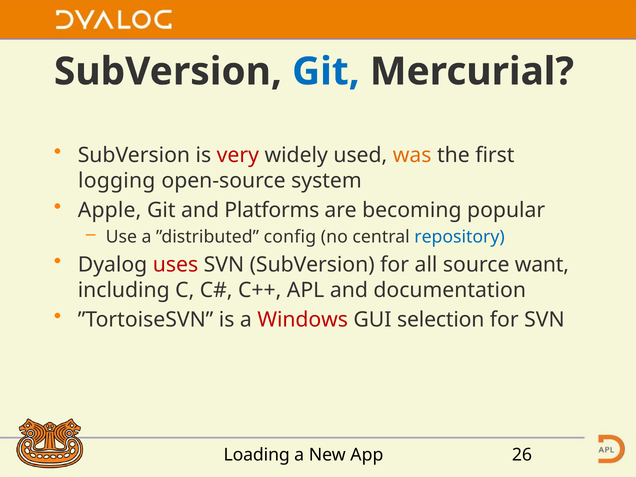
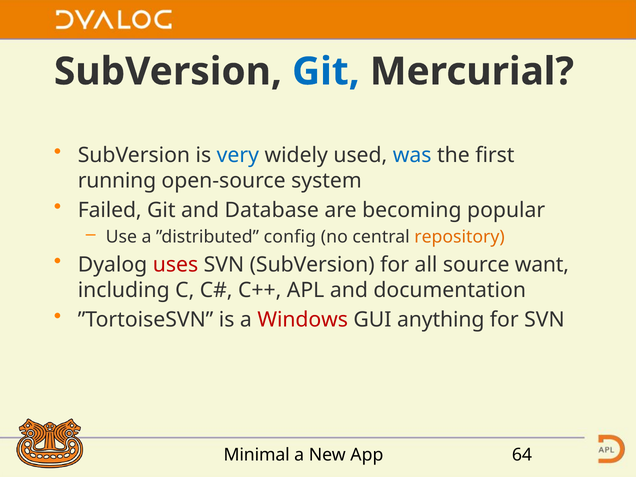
very colour: red -> blue (238, 155)
was colour: orange -> blue (412, 155)
logging: logging -> running (117, 181)
Apple: Apple -> Failed (110, 210)
Platforms: Platforms -> Database (272, 210)
repository colour: blue -> orange (460, 237)
selection: selection -> anything (441, 320)
Loading: Loading -> Minimal (257, 455)
26: 26 -> 64 (522, 455)
